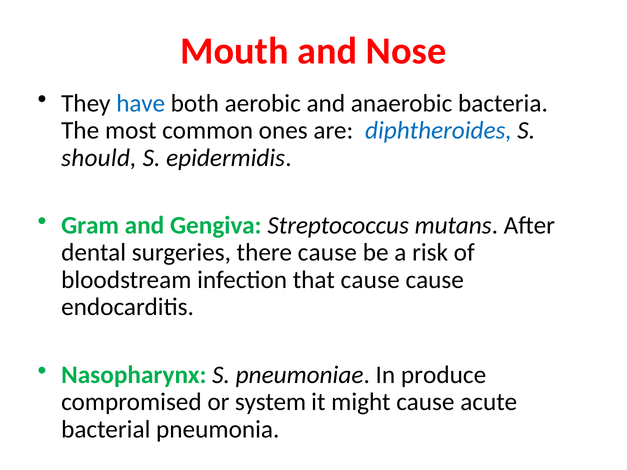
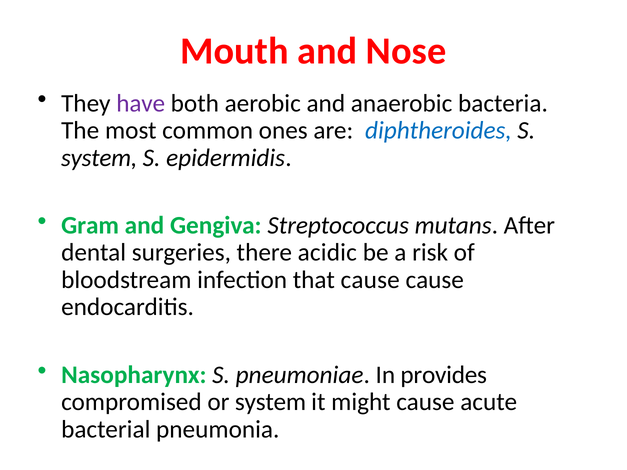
have colour: blue -> purple (141, 103)
should: should -> system (99, 158)
there cause: cause -> acidic (327, 253)
produce: produce -> provides (444, 375)
